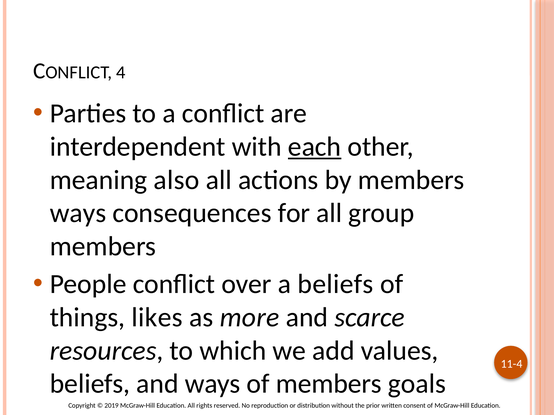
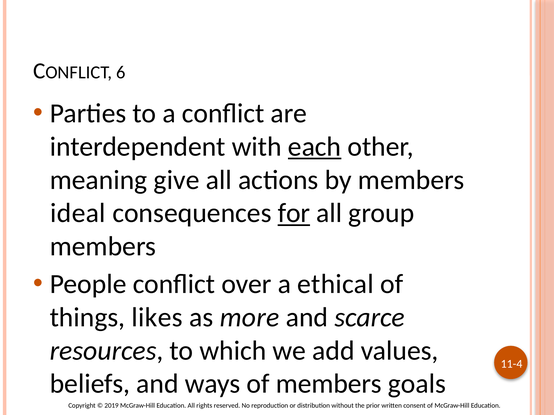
4: 4 -> 6 (121, 72)
also: also -> give (177, 180)
ways: ways -> ideal (78, 213)
for underline: none -> present (294, 213)
a beliefs: beliefs -> ethical (336, 284)
